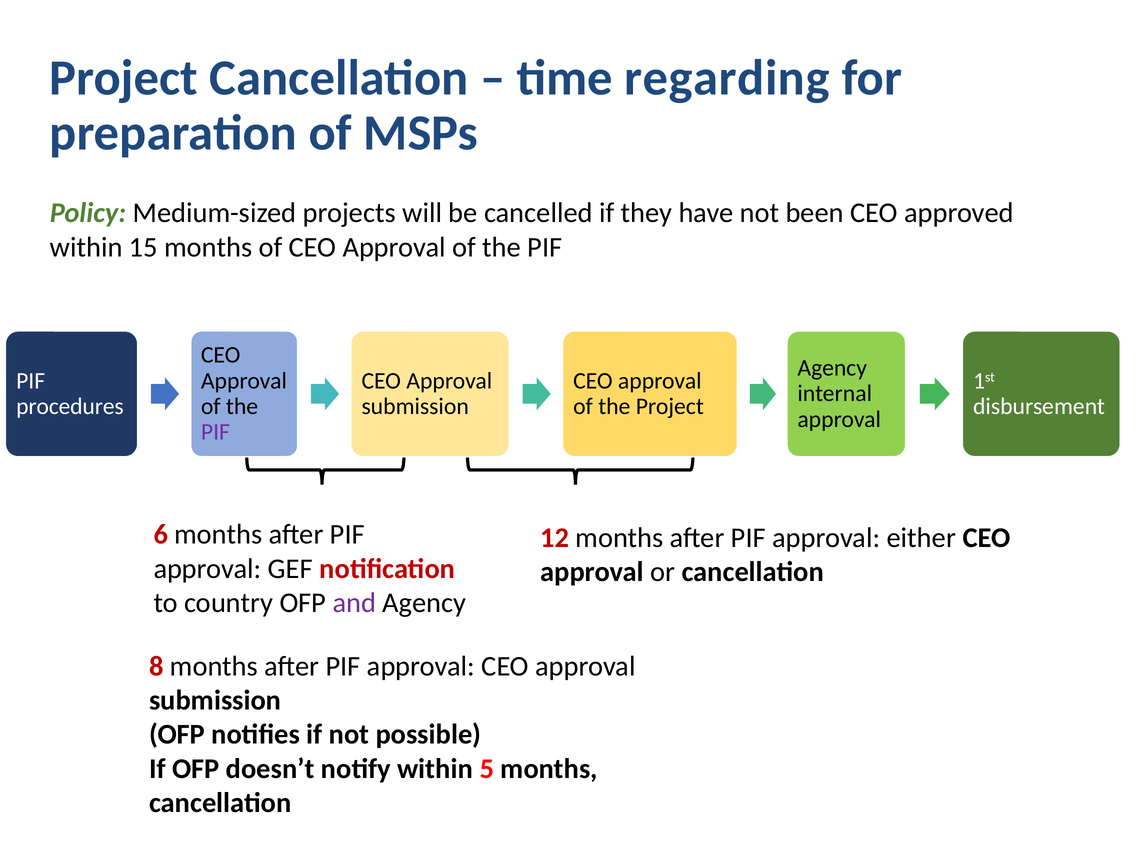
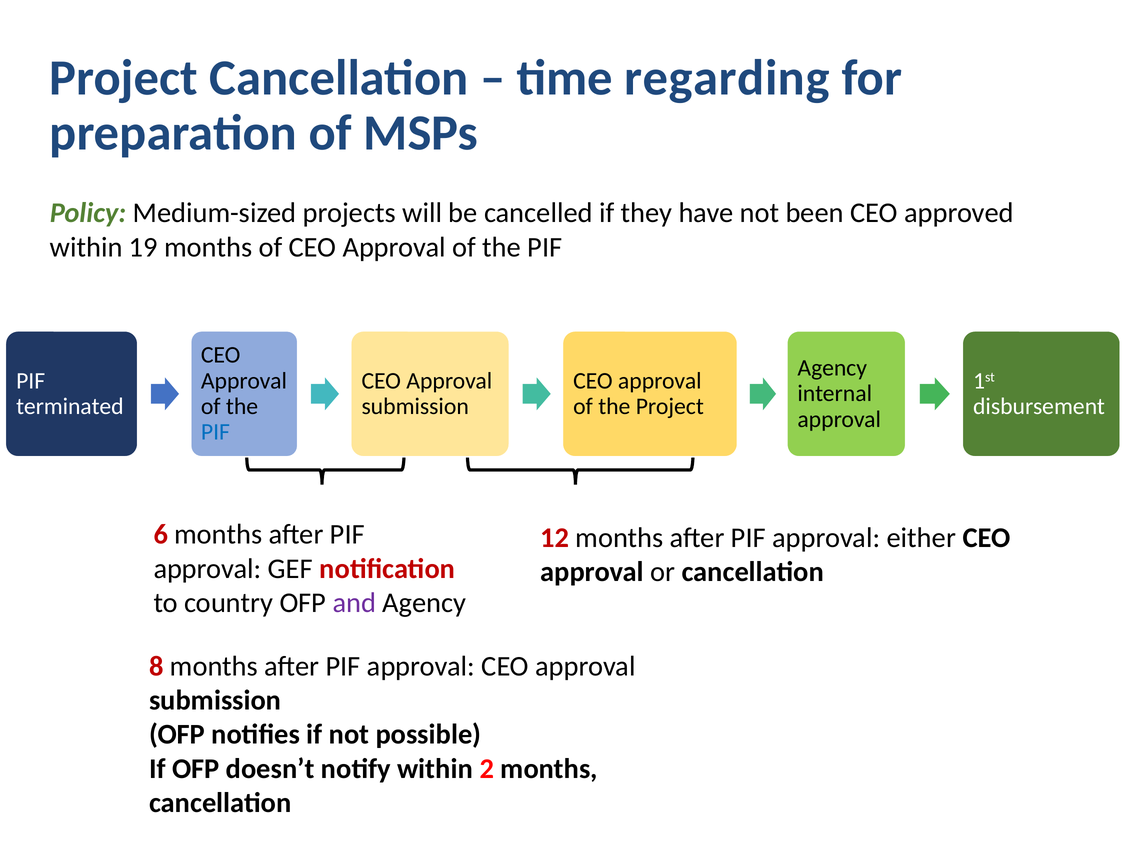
15: 15 -> 19 (143, 247)
procedures: procedures -> terminated (70, 406)
PIF colour: purple -> blue (215, 432)
5: 5 -> 2 (487, 768)
